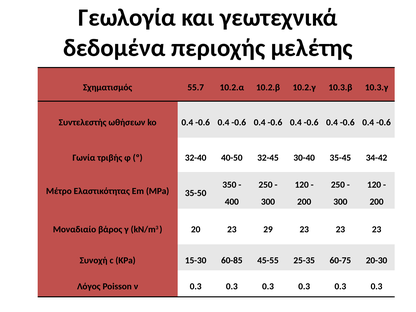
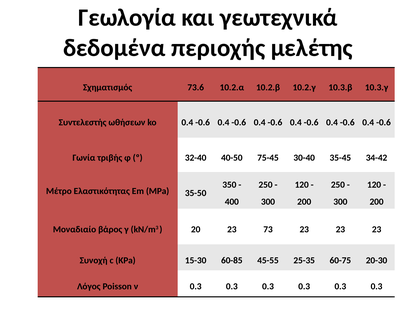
55.7: 55.7 -> 73.6 (196, 87)
32-45: 32-45 -> 75-45 (268, 158)
29: 29 -> 73 (268, 229)
